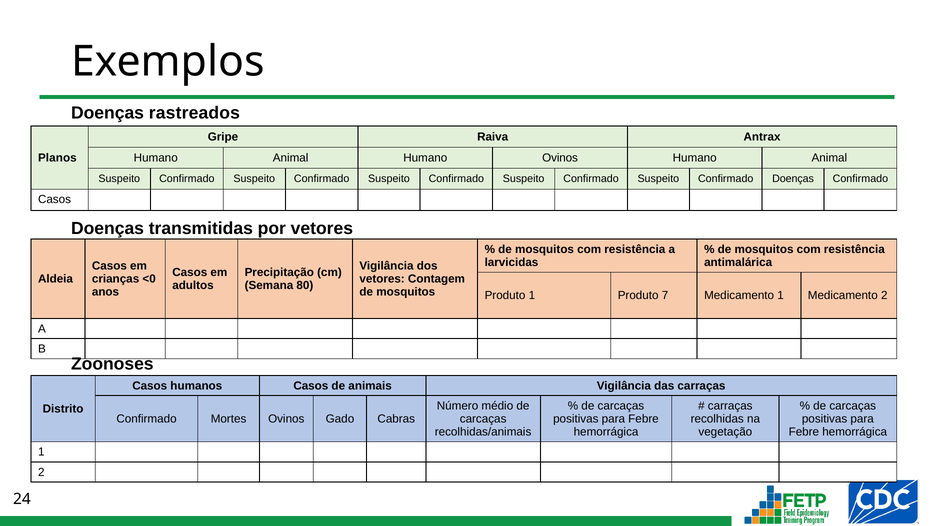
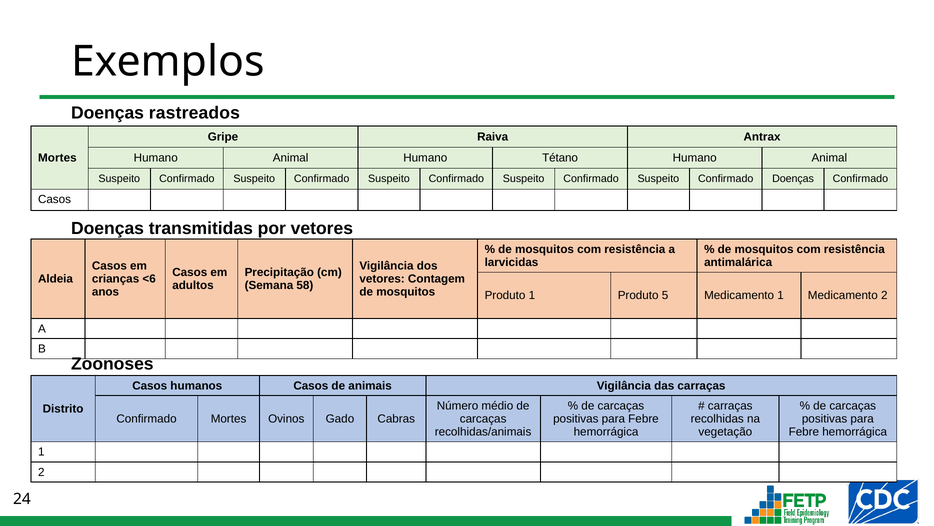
Planos: Planos -> Mortes (57, 158)
Humano Ovinos: Ovinos -> Tétano (560, 158)
<0: <0 -> <6 (149, 279)
80: 80 -> 58 (305, 285)
7: 7 -> 5 (665, 295)
